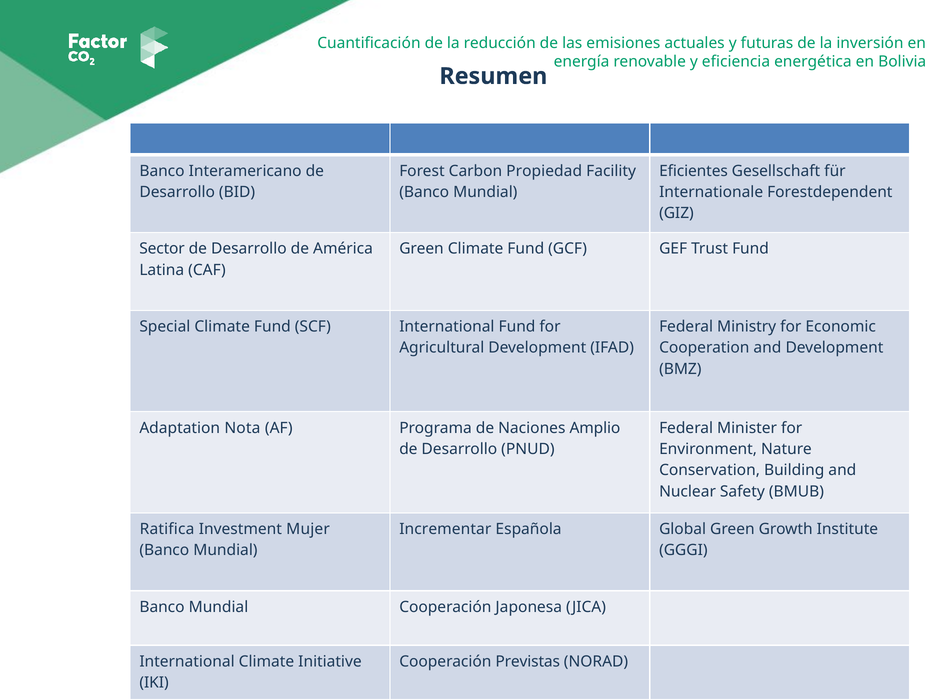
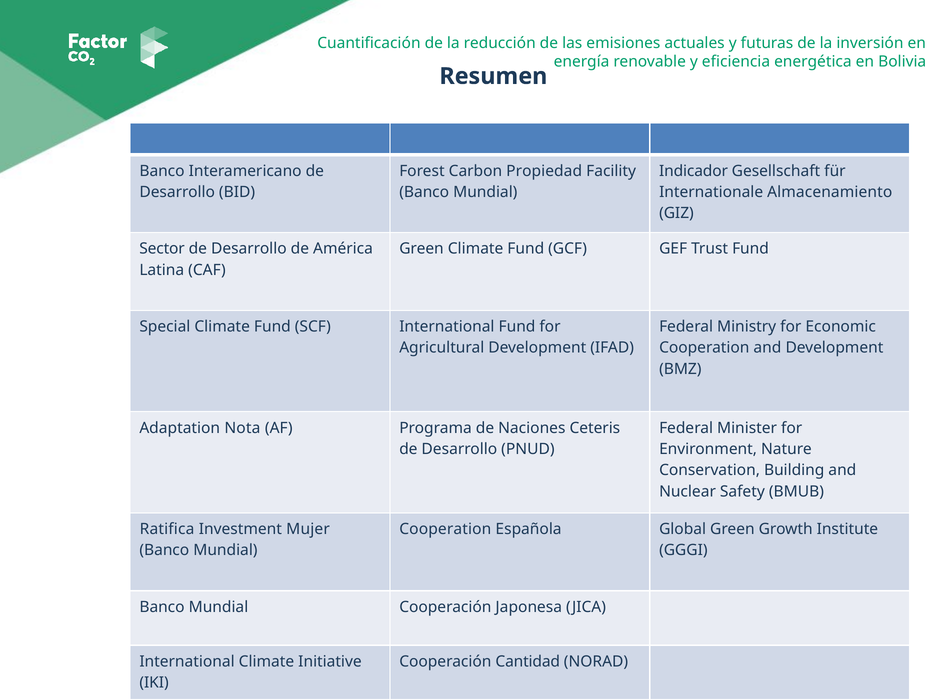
Eficientes: Eficientes -> Indicador (694, 171)
Forestdependent: Forestdependent -> Almacenamiento (830, 192)
Amplio: Amplio -> Ceteris (595, 428)
Incrementar: Incrementar -> Cooperation (445, 529)
Previstas: Previstas -> Cantidad (528, 662)
